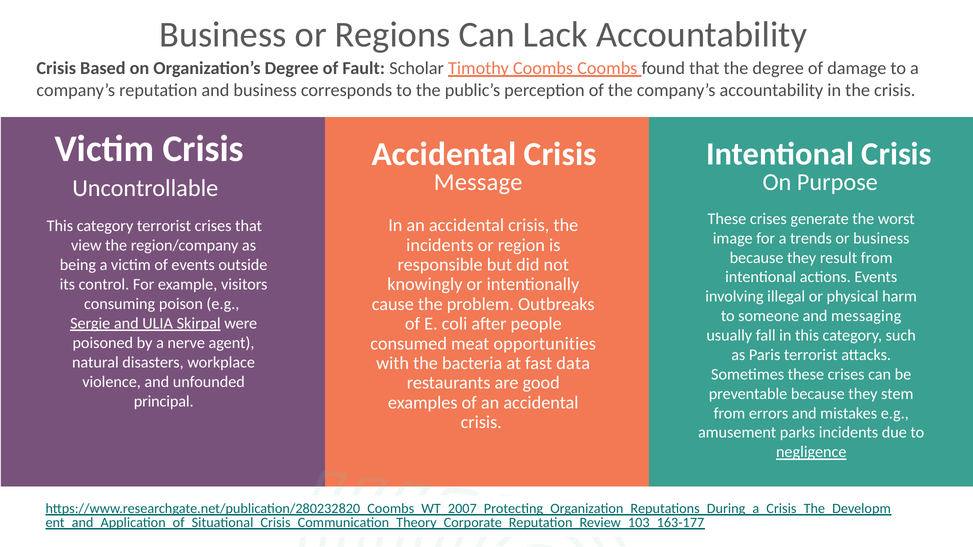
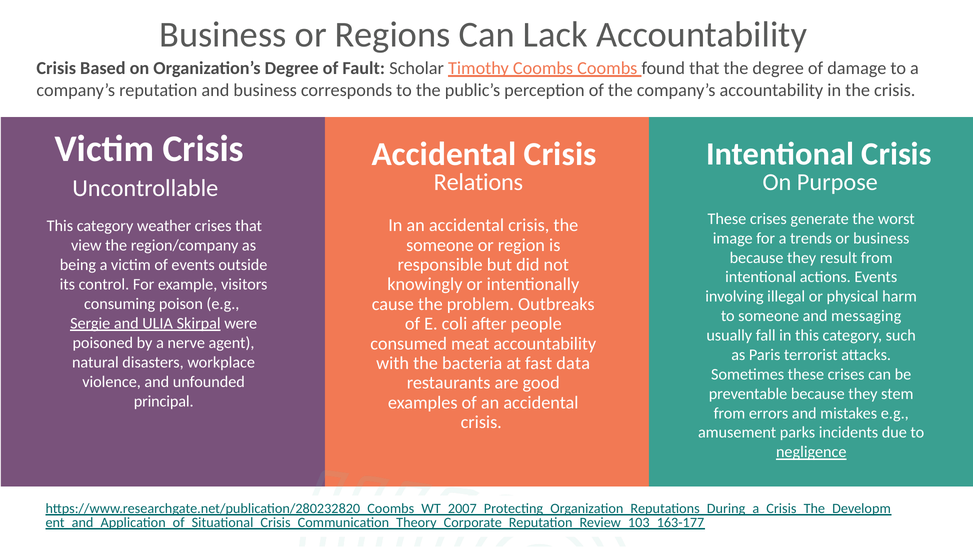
Message: Message -> Relations (478, 182)
category terrorist: terrorist -> weather (164, 226)
incidents: incidents -> someone (440, 245)
meat opportunities: opportunities -> accountability (545, 344)
